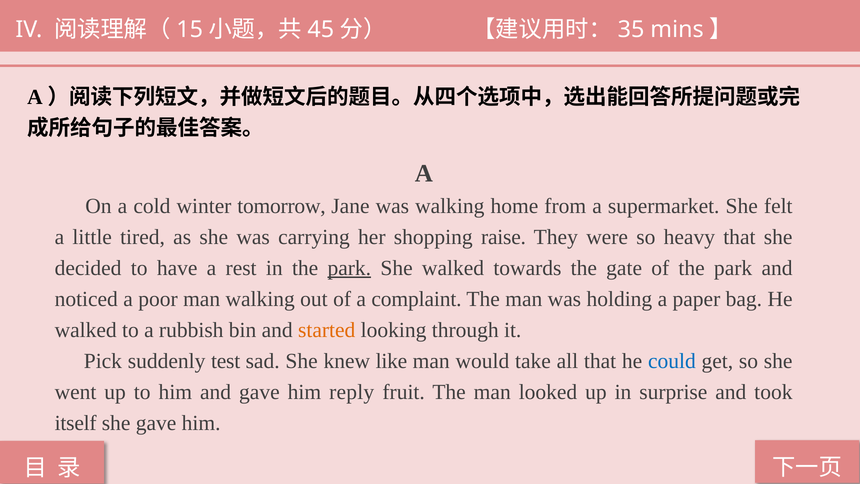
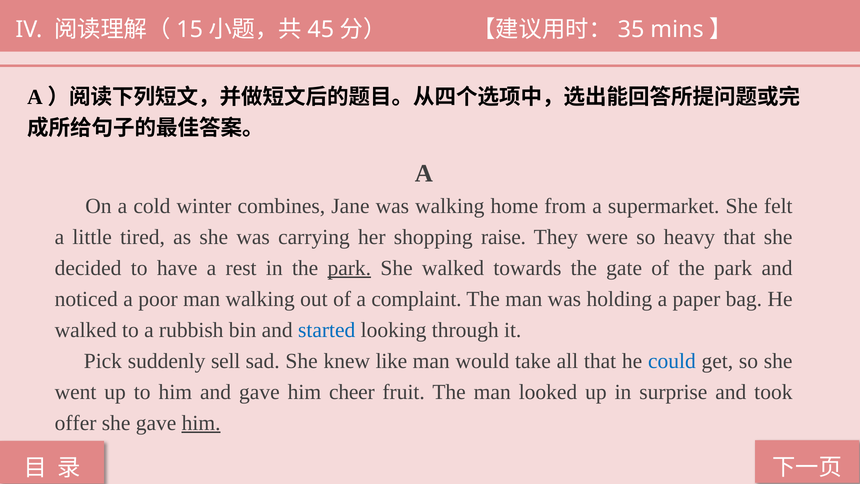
tomorrow: tomorrow -> combines (281, 206)
started colour: orange -> blue (327, 330)
test: test -> sell (226, 361)
reply: reply -> cheer (352, 392)
itself: itself -> offer (76, 423)
him underline: none -> present (201, 423)
